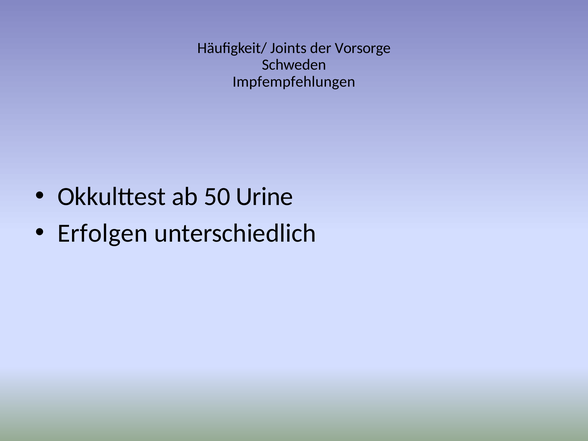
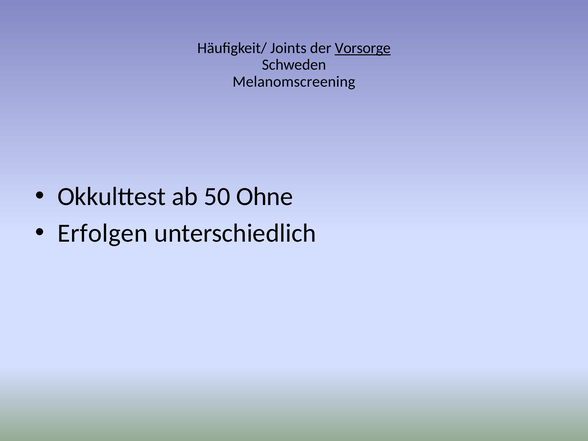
Vorsorge underline: none -> present (363, 48)
Impfempfehlungen: Impfempfehlungen -> Melanomscreening (294, 82)
Urine: Urine -> Ohne (265, 197)
